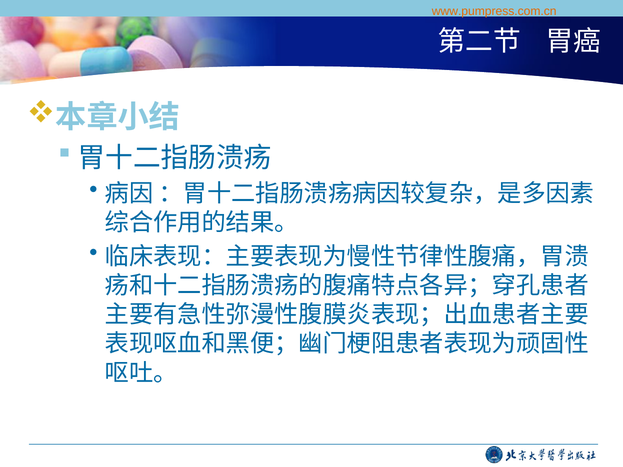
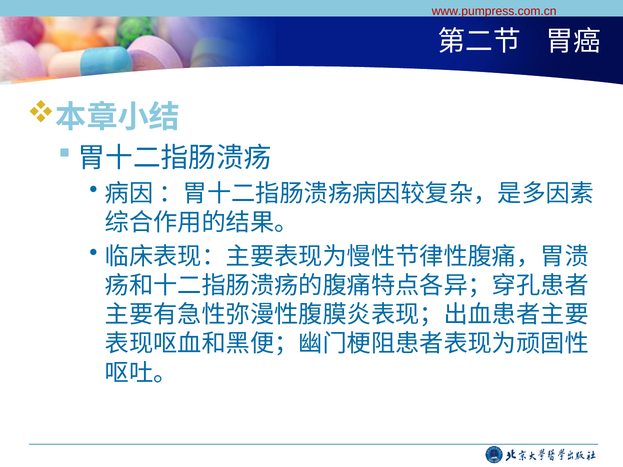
www.pumpress.com.cn colour: orange -> red (494, 11)
